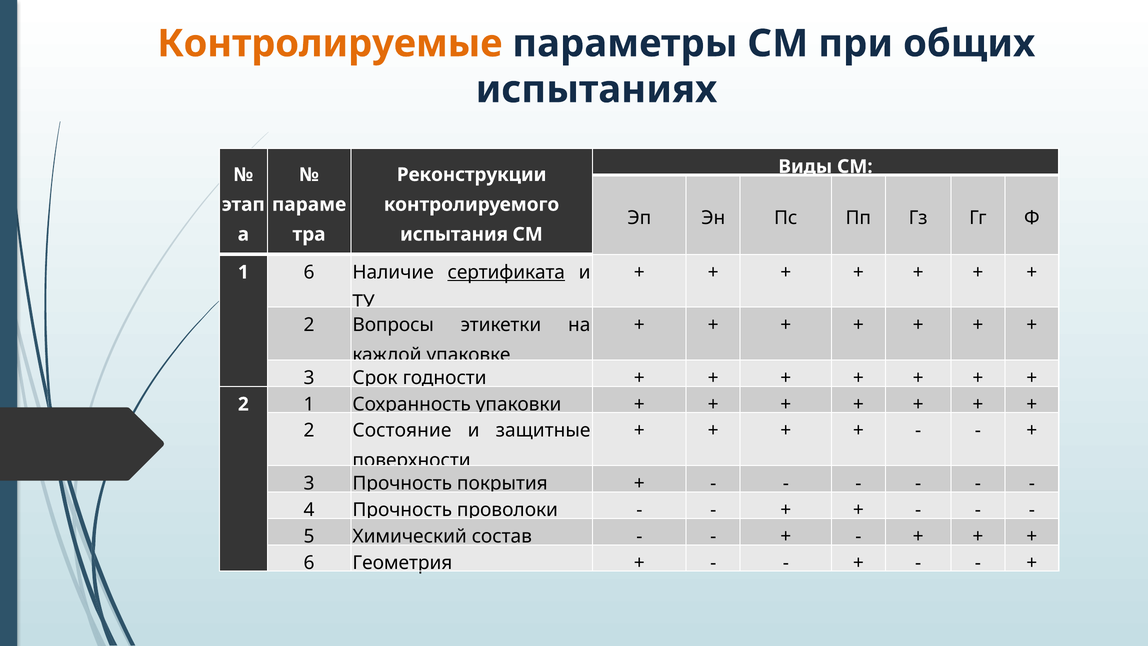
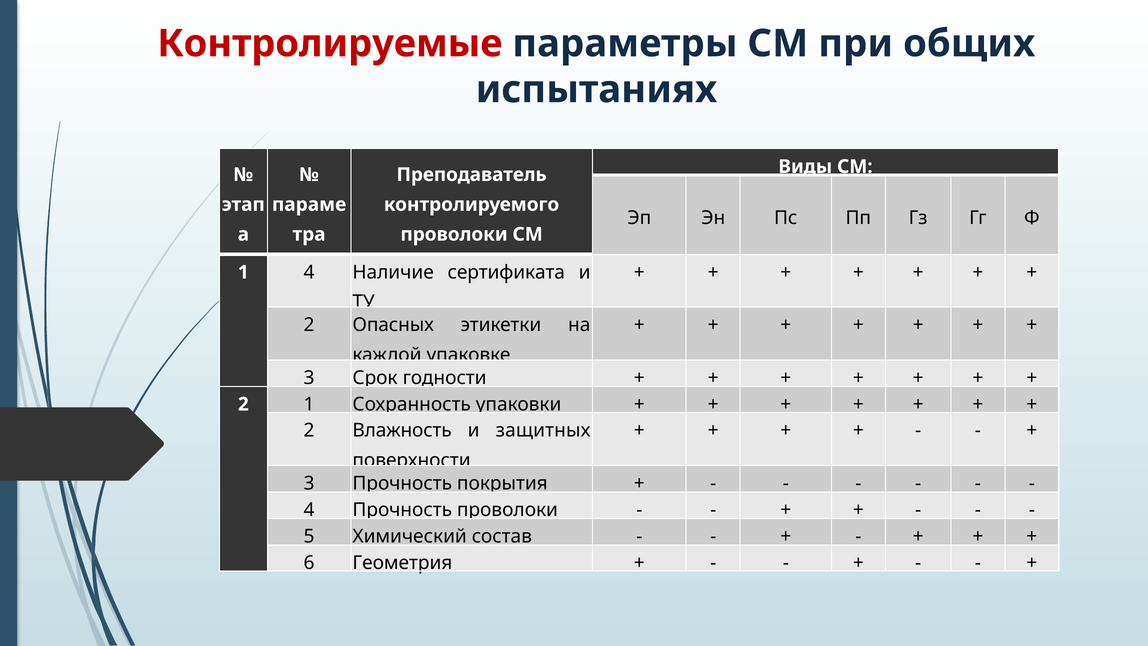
Контролируемые colour: orange -> red (330, 44)
Реконструкции: Реконструкции -> Преподаватель (472, 175)
испытания: испытания -> проволоки (454, 234)
1 6: 6 -> 4 (309, 272)
сертификата underline: present -> none (506, 272)
Вопросы: Вопросы -> Опасных (393, 325)
Состояние: Состояние -> Влажность (402, 430)
защитные: защитные -> защитных (543, 430)
